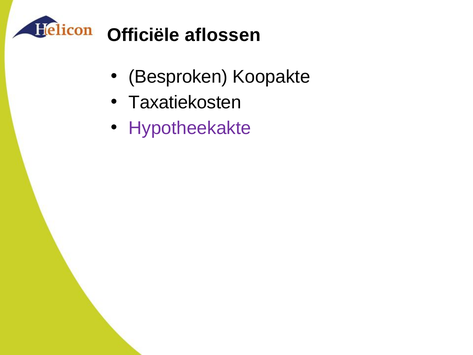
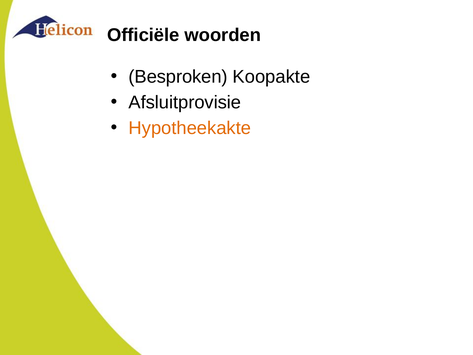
aflossen: aflossen -> woorden (223, 35)
Taxatiekosten: Taxatiekosten -> Afsluitprovisie (185, 102)
Hypotheekakte colour: purple -> orange (190, 128)
